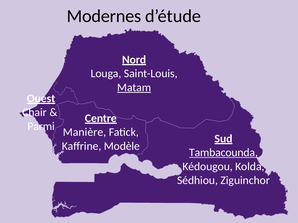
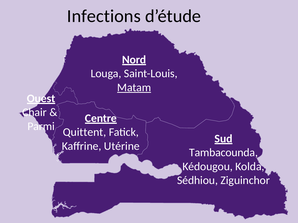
Modernes: Modernes -> Infections (104, 16)
Manière: Manière -> Quittent (85, 132)
Modèle: Modèle -> Utérine (122, 146)
Tambacounda underline: present -> none (224, 153)
